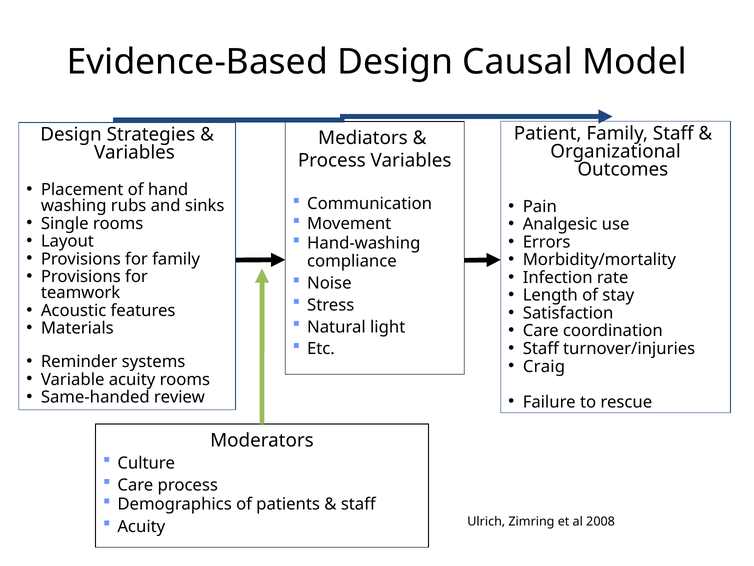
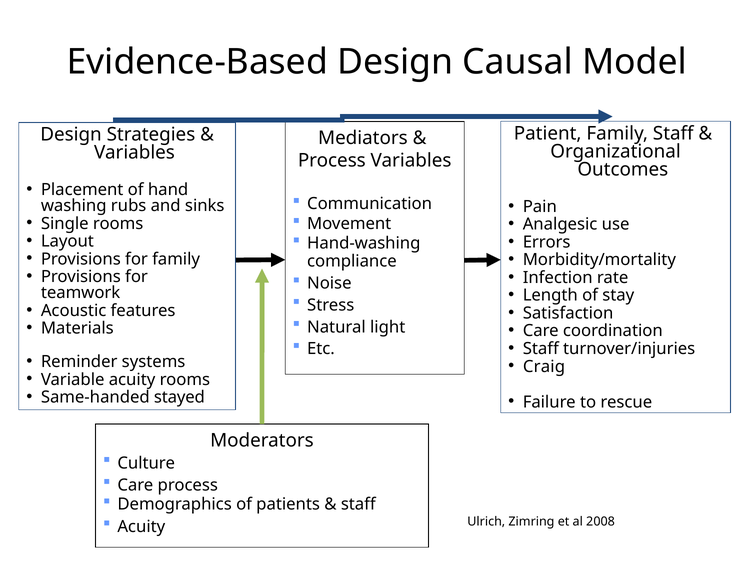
review: review -> stayed (179, 397)
